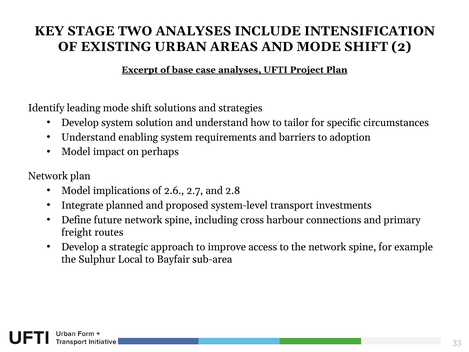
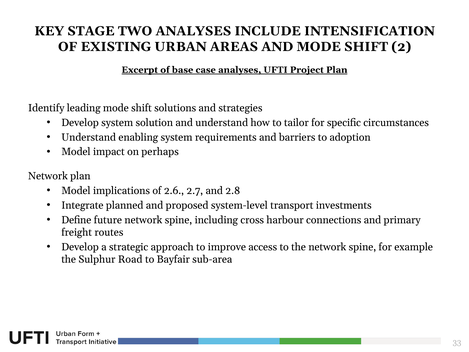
Local: Local -> Road (130, 259)
